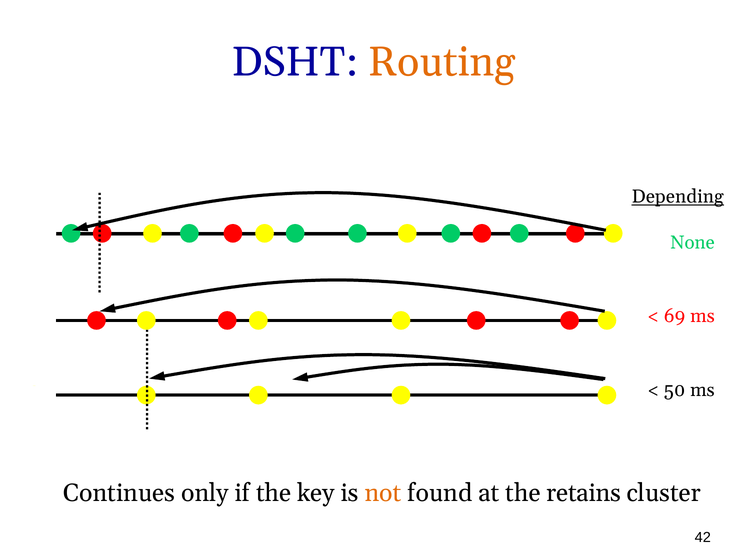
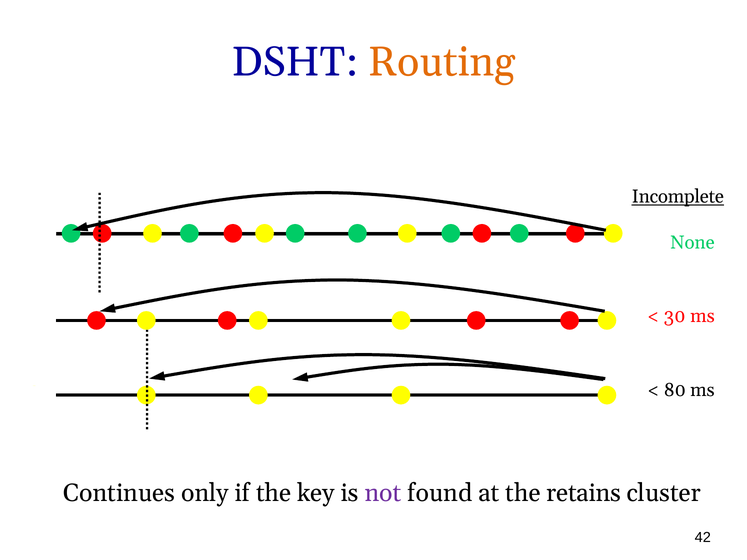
Depending: Depending -> Incomplete (678, 197)
69: 69 -> 30 (675, 316)
50: 50 -> 80 (675, 390)
not colour: orange -> purple (383, 493)
